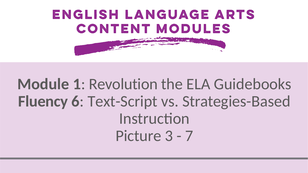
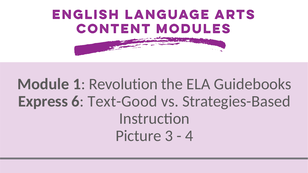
Fluency: Fluency -> Express (43, 101)
Text-Script: Text-Script -> Text-Good (122, 101)
7: 7 -> 4 (189, 136)
